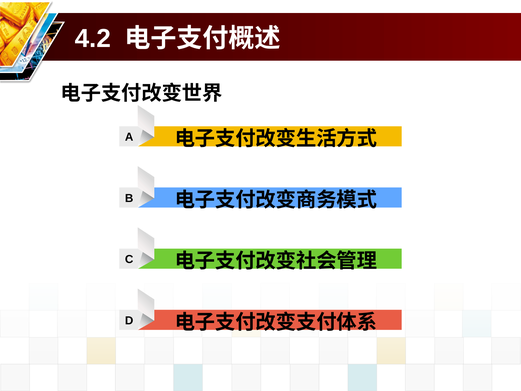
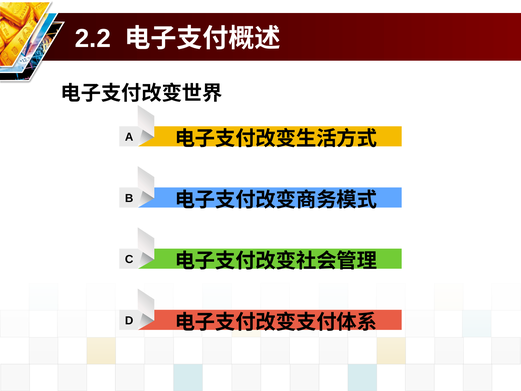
4.2: 4.2 -> 2.2 (93, 39)
